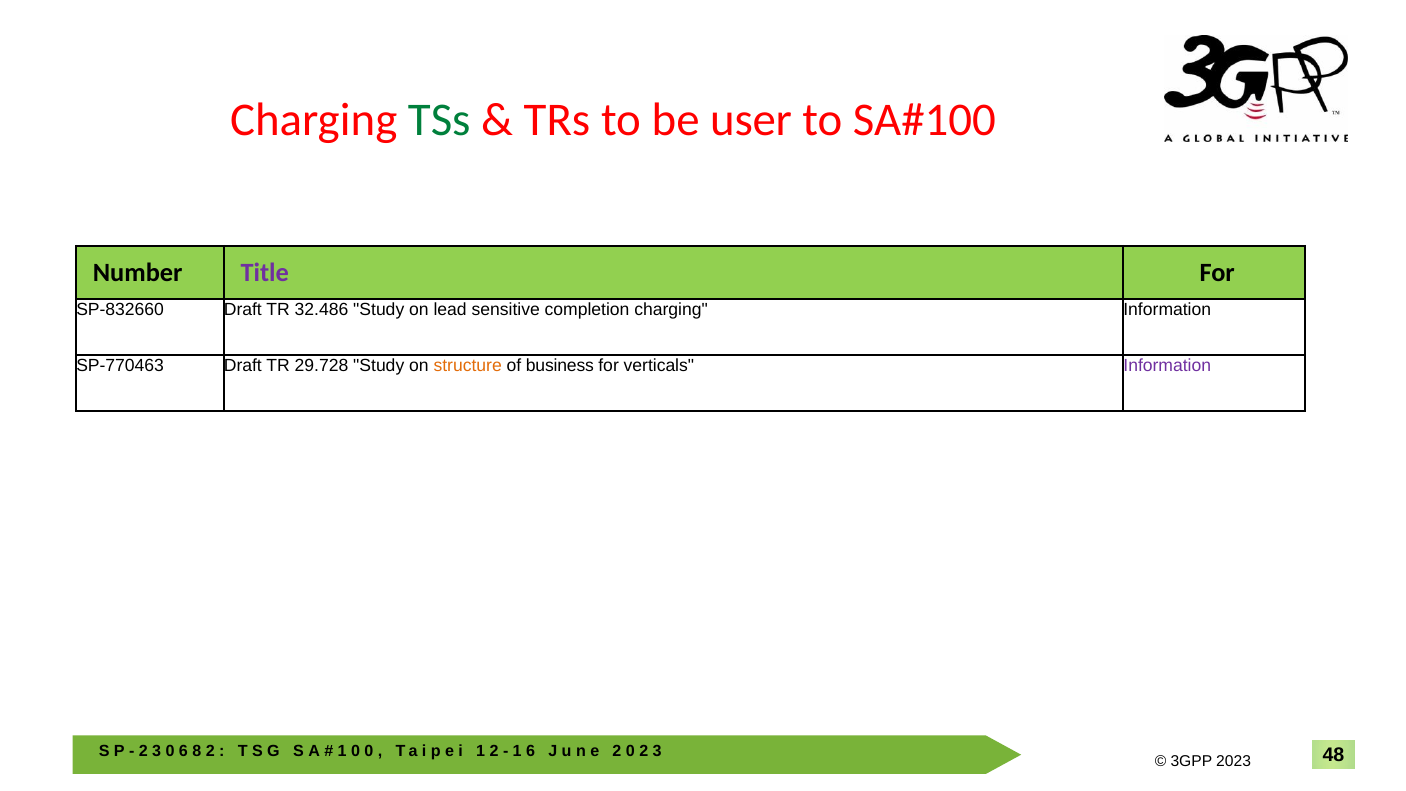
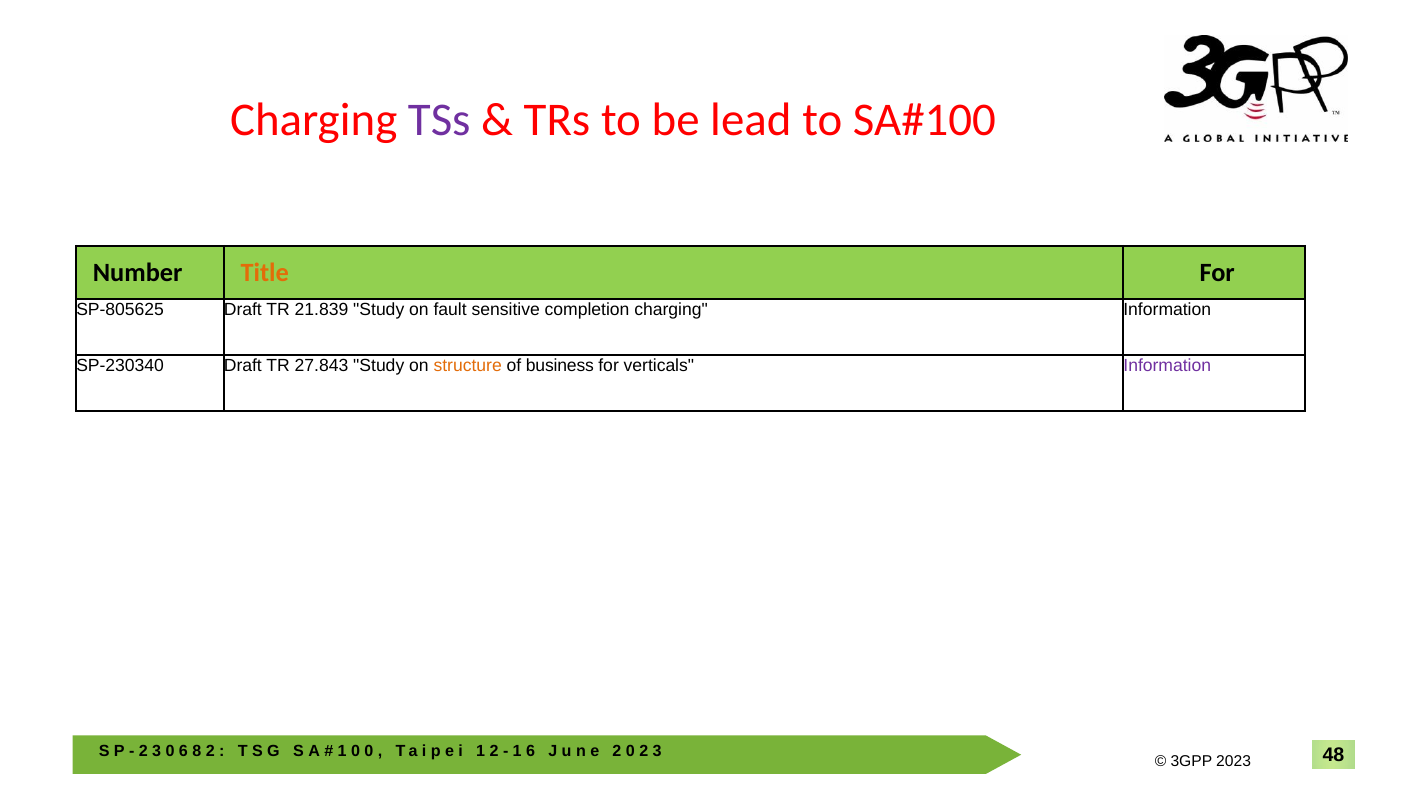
TSs colour: green -> purple (439, 120)
user: user -> lead (751, 120)
Title colour: purple -> orange (265, 273)
SP-832660: SP-832660 -> SP-805625 (120, 309)
32.486: 32.486 -> 21.839 (322, 309)
lead: lead -> fault (450, 309)
SP-770463: SP-770463 -> SP-230340 (120, 365)
29.728: 29.728 -> 27.843 (322, 365)
